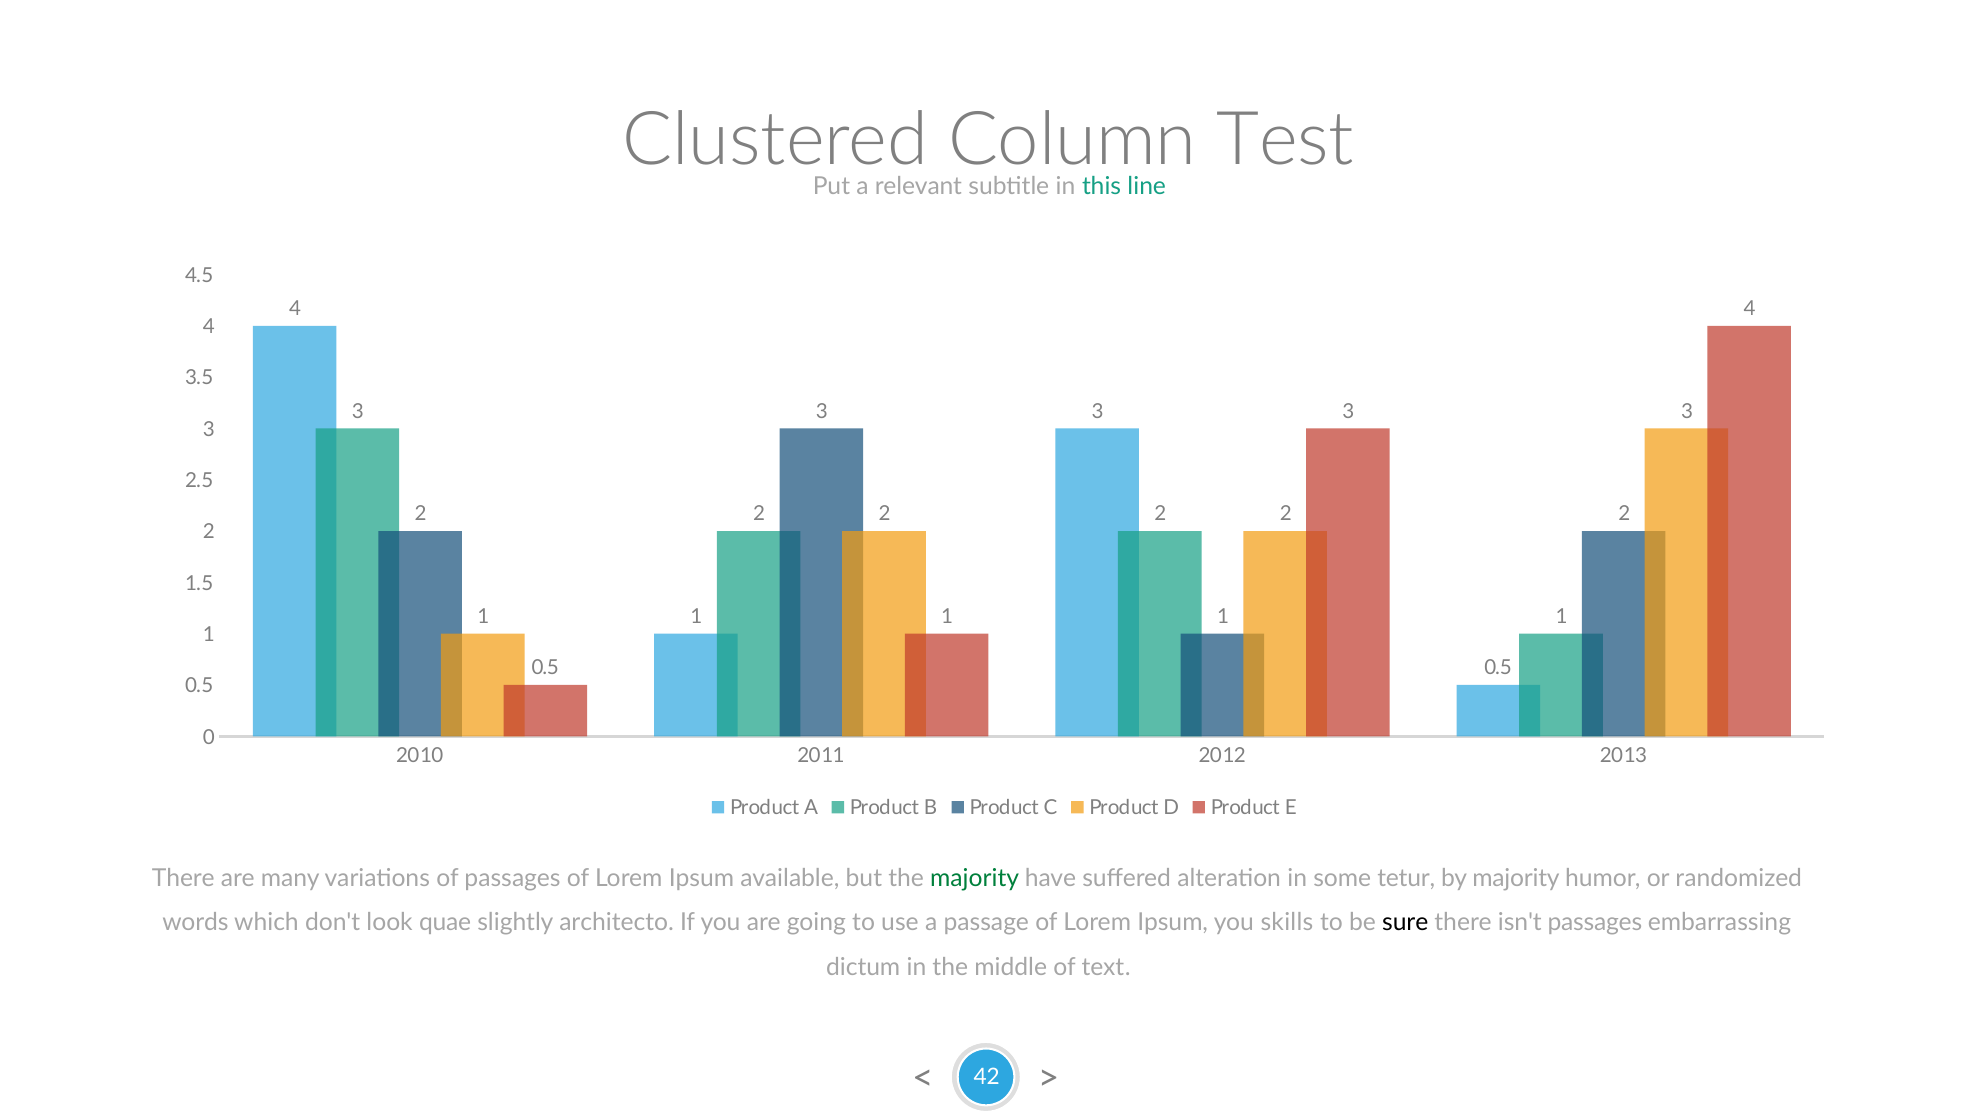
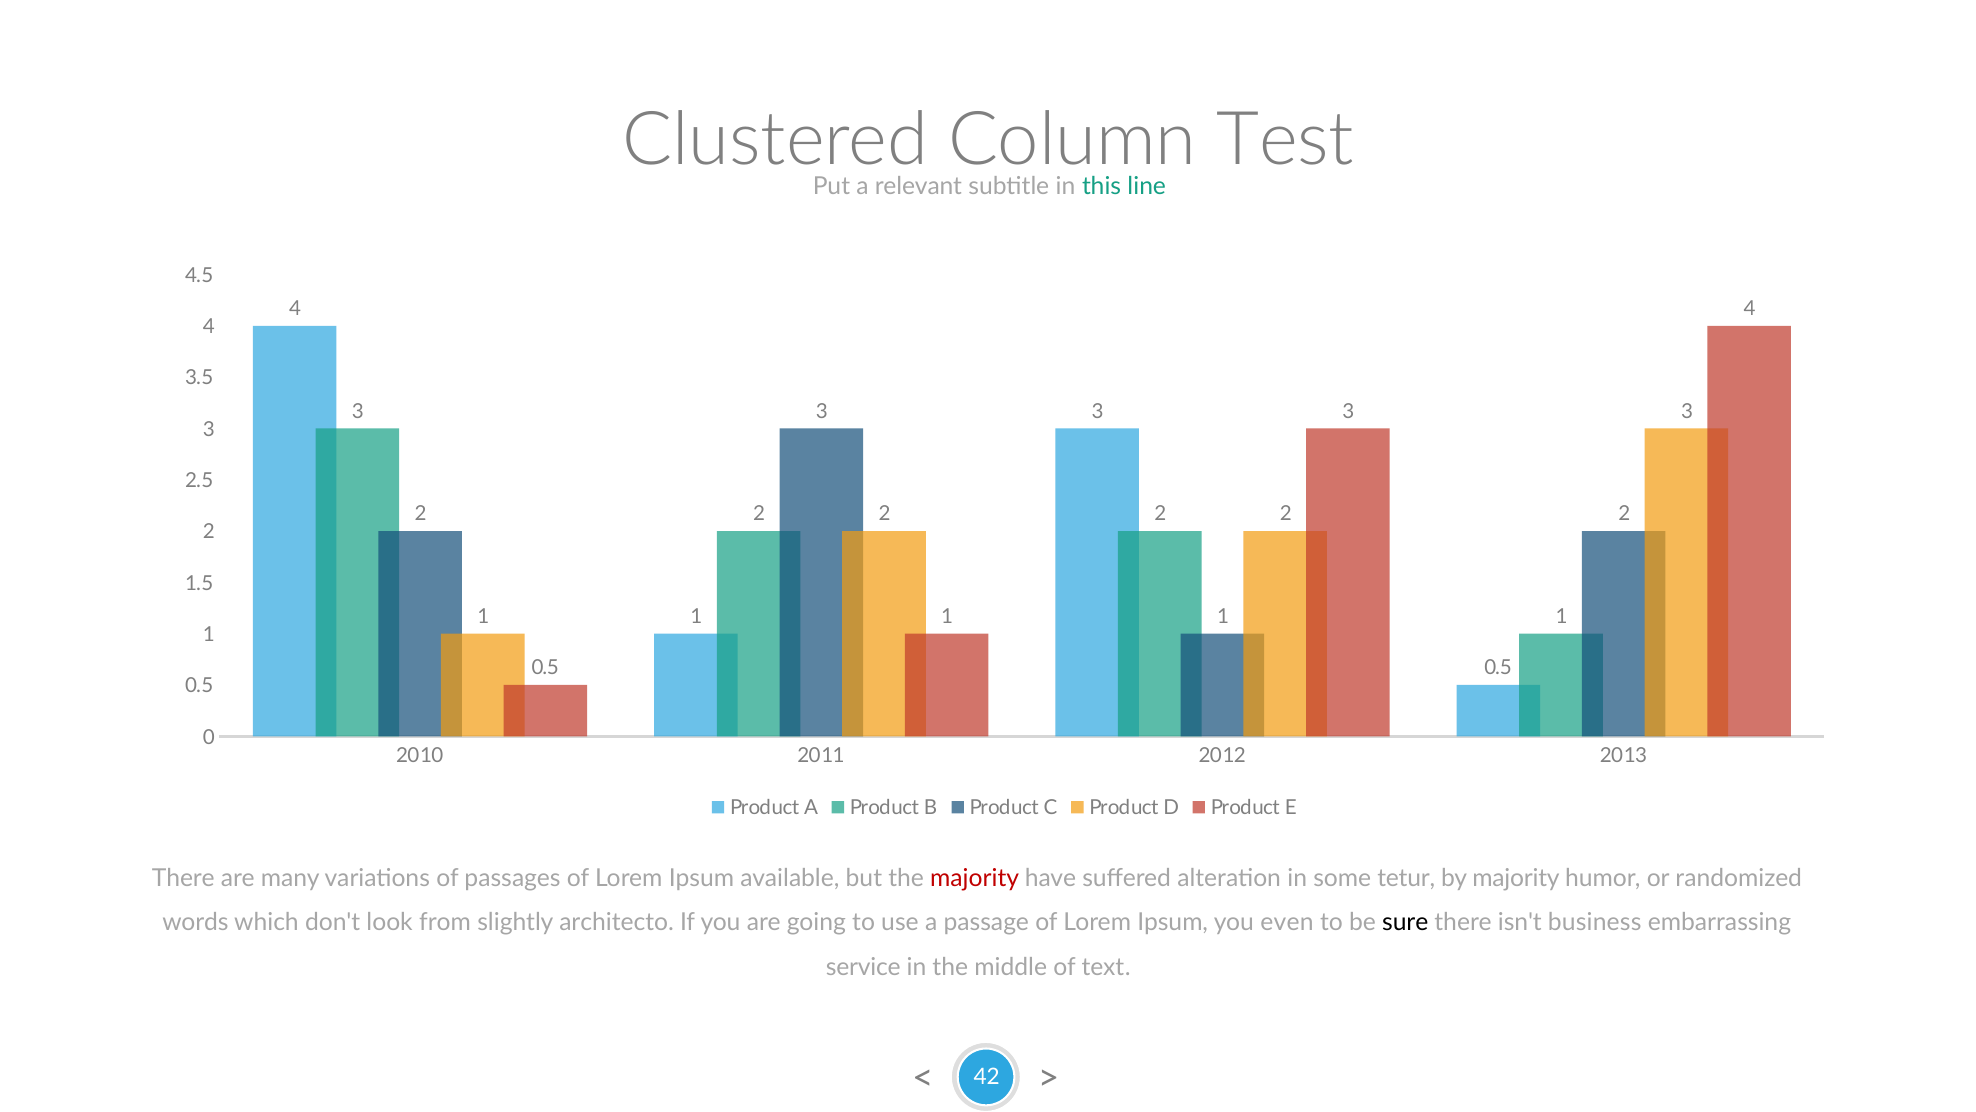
majority colour: green -> red (975, 878)
quae: quae -> from (445, 922)
skills: skills -> even (1287, 922)
isn't passages: passages -> business (1595, 922)
dictum: dictum -> service (863, 966)
